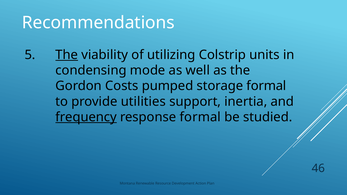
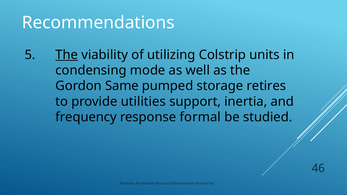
Costs: Costs -> Same (122, 86)
storage formal: formal -> retires (266, 86)
frequency underline: present -> none (86, 117)
